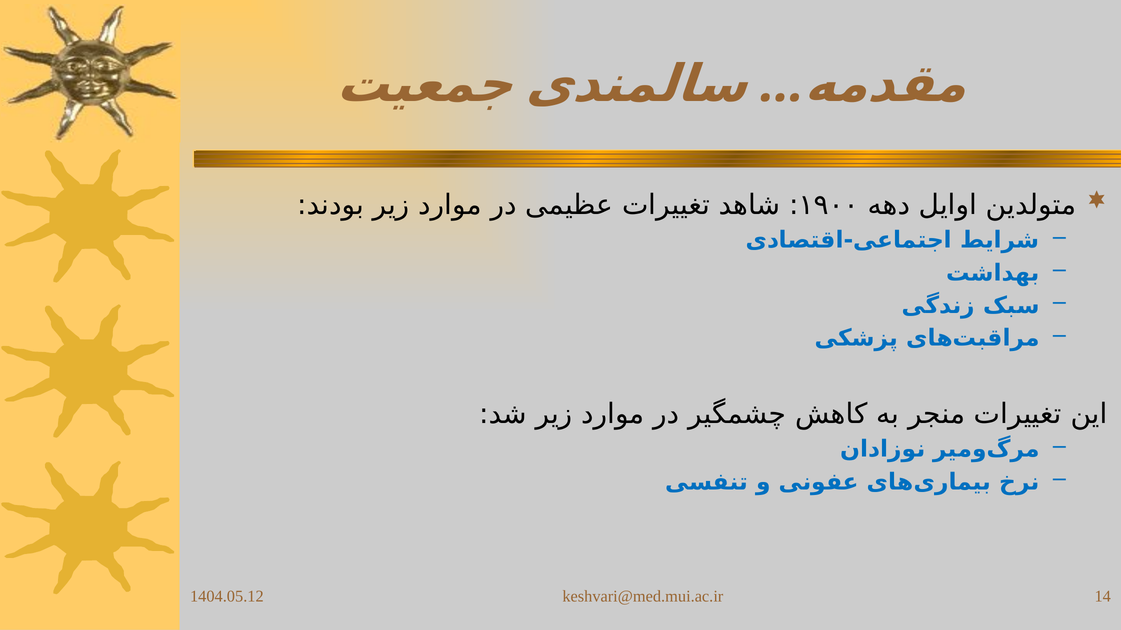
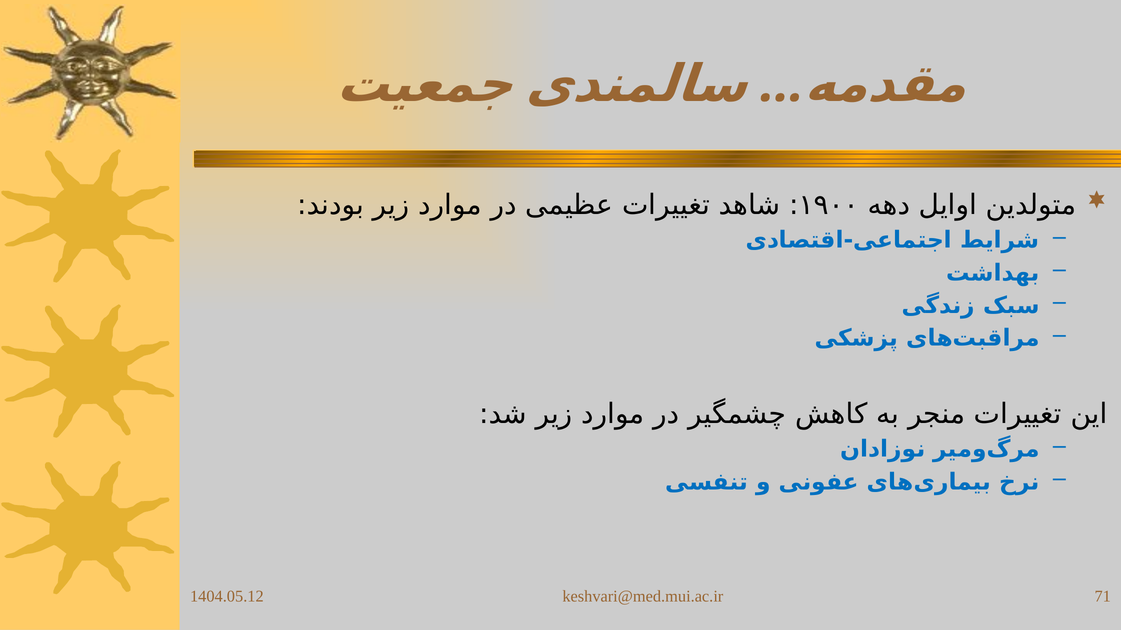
14: 14 -> 71 (1103, 597)
